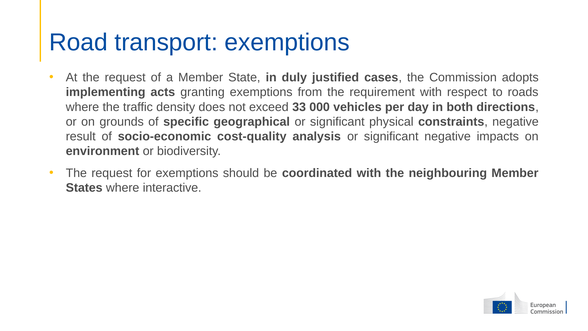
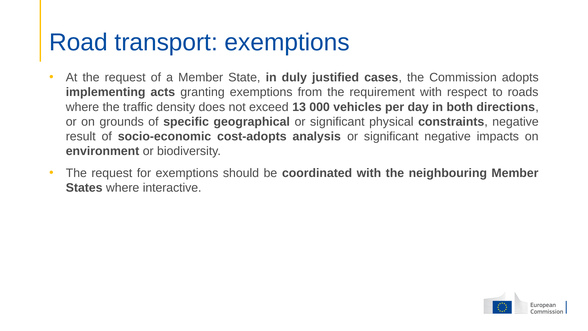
33: 33 -> 13 (299, 107)
cost-quality: cost-quality -> cost-adopts (252, 136)
